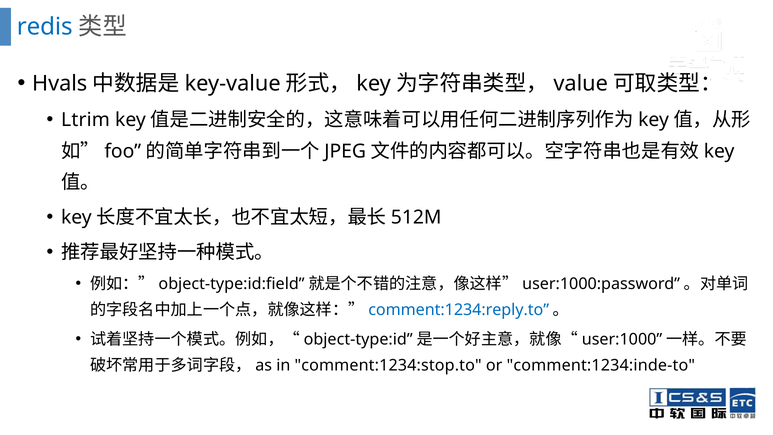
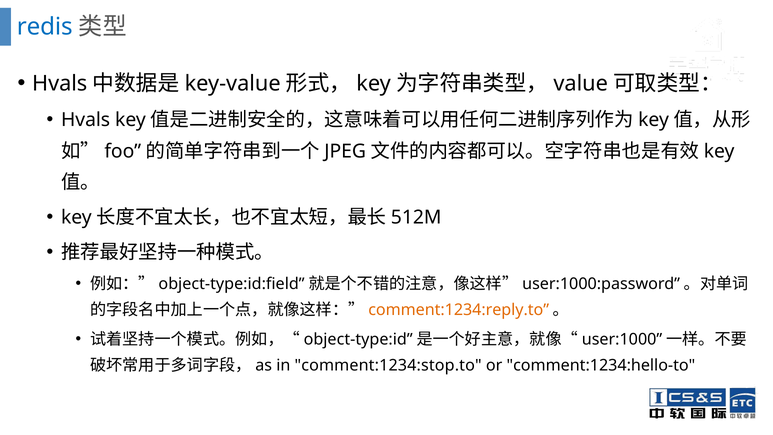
Ltrim: Ltrim -> Hvals (86, 120)
comment:1234:reply.to colour: blue -> orange (459, 310)
comment:1234:inde-to: comment:1234:inde-to -> comment:1234:hello-to (601, 365)
